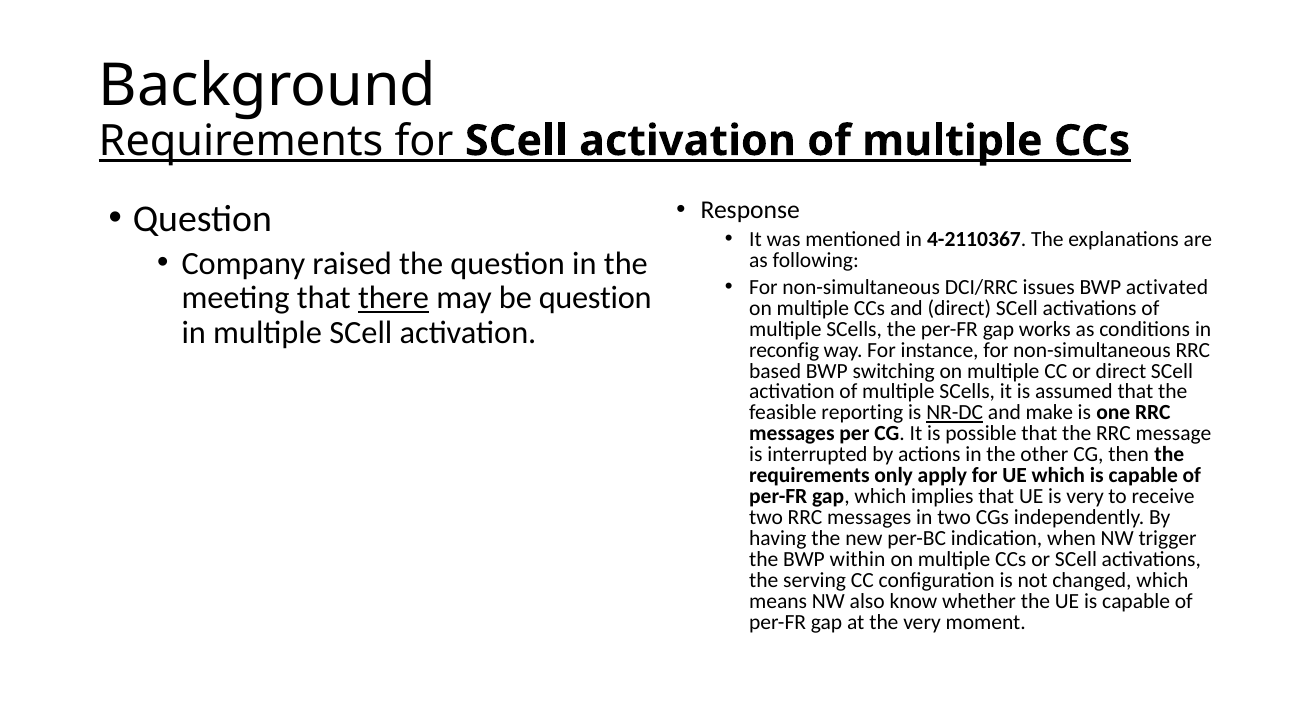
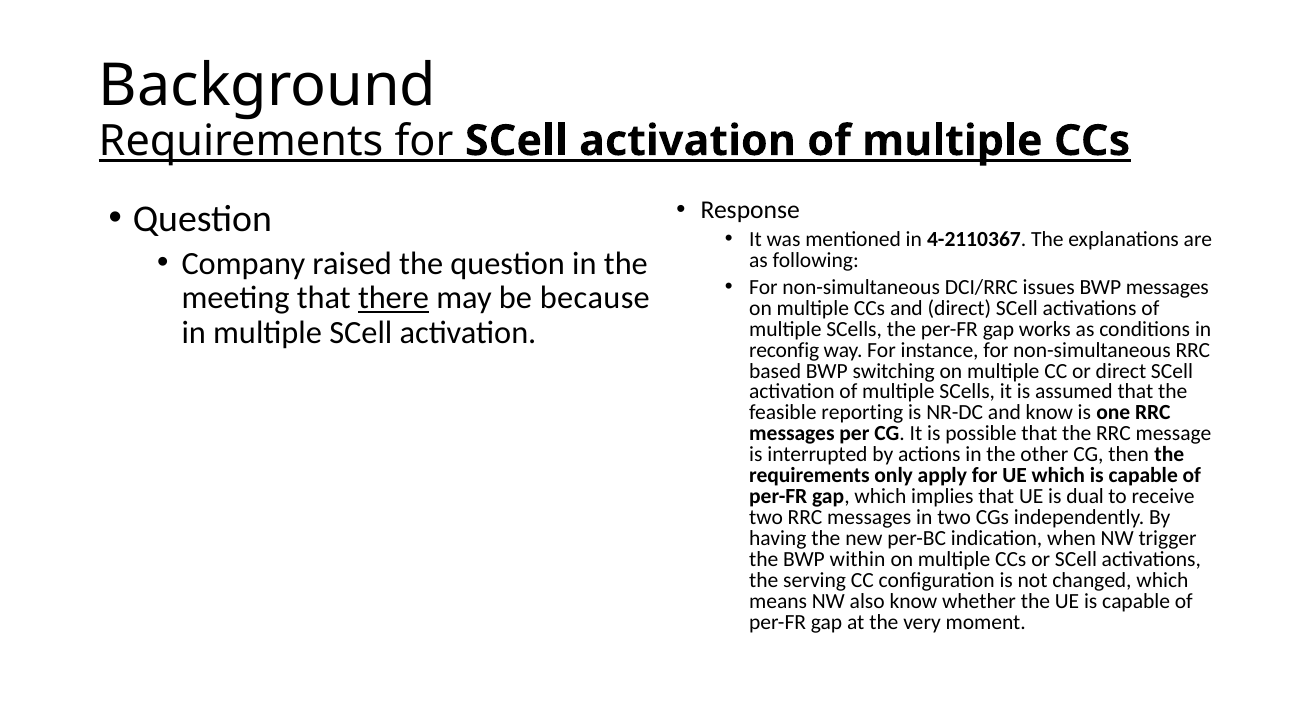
BWP activated: activated -> messages (1167, 287)
be question: question -> because (595, 298)
NR-DC underline: present -> none (955, 413)
and make: make -> know (1049, 413)
is very: very -> dual (1085, 497)
